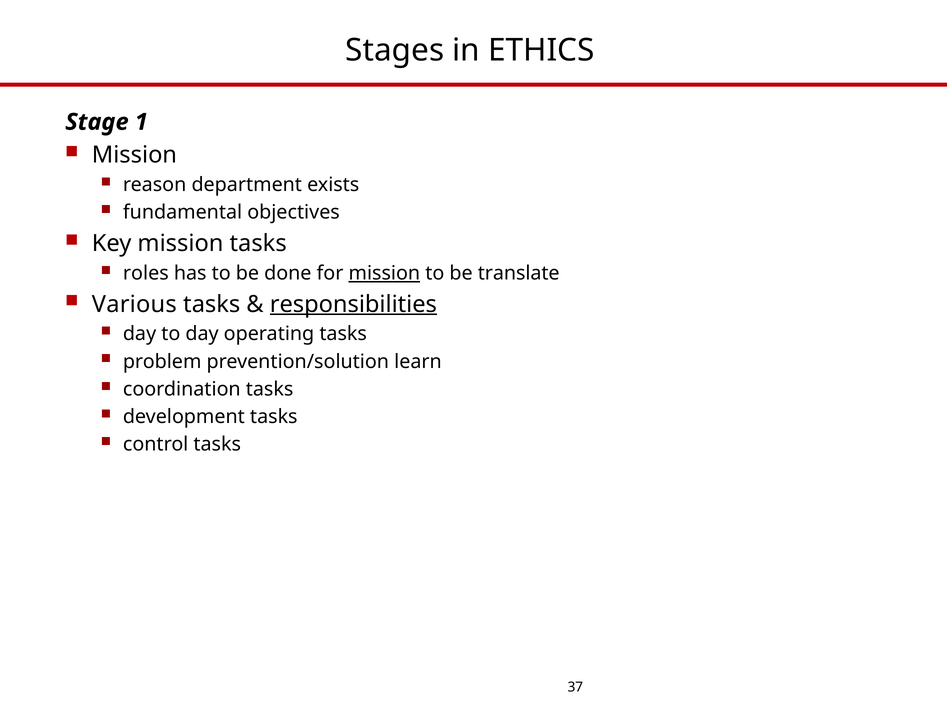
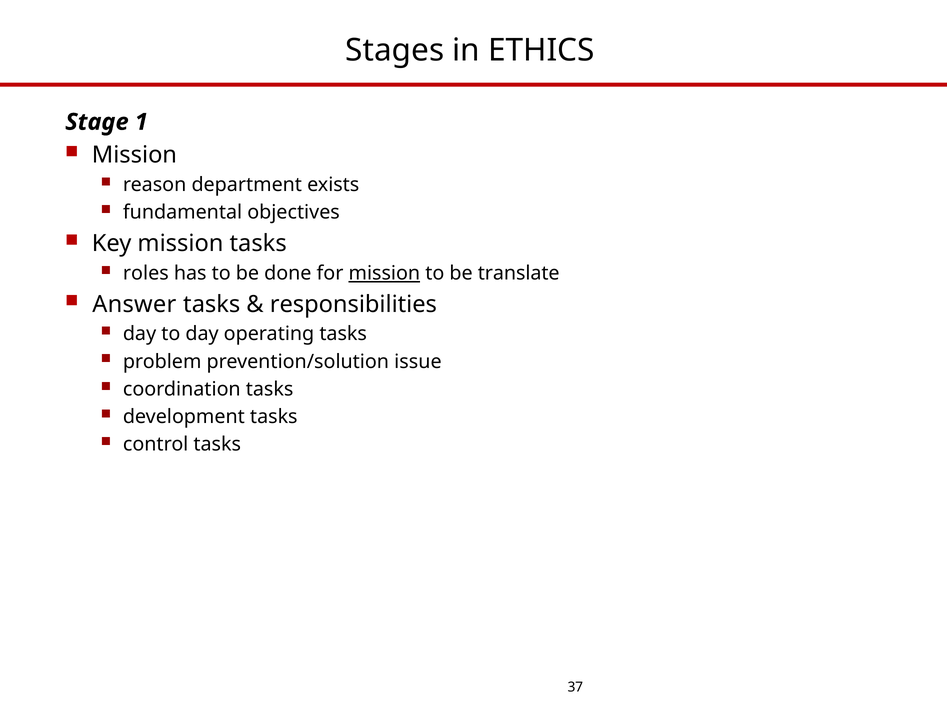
Various: Various -> Answer (134, 304)
responsibilities underline: present -> none (353, 304)
learn: learn -> issue (418, 362)
